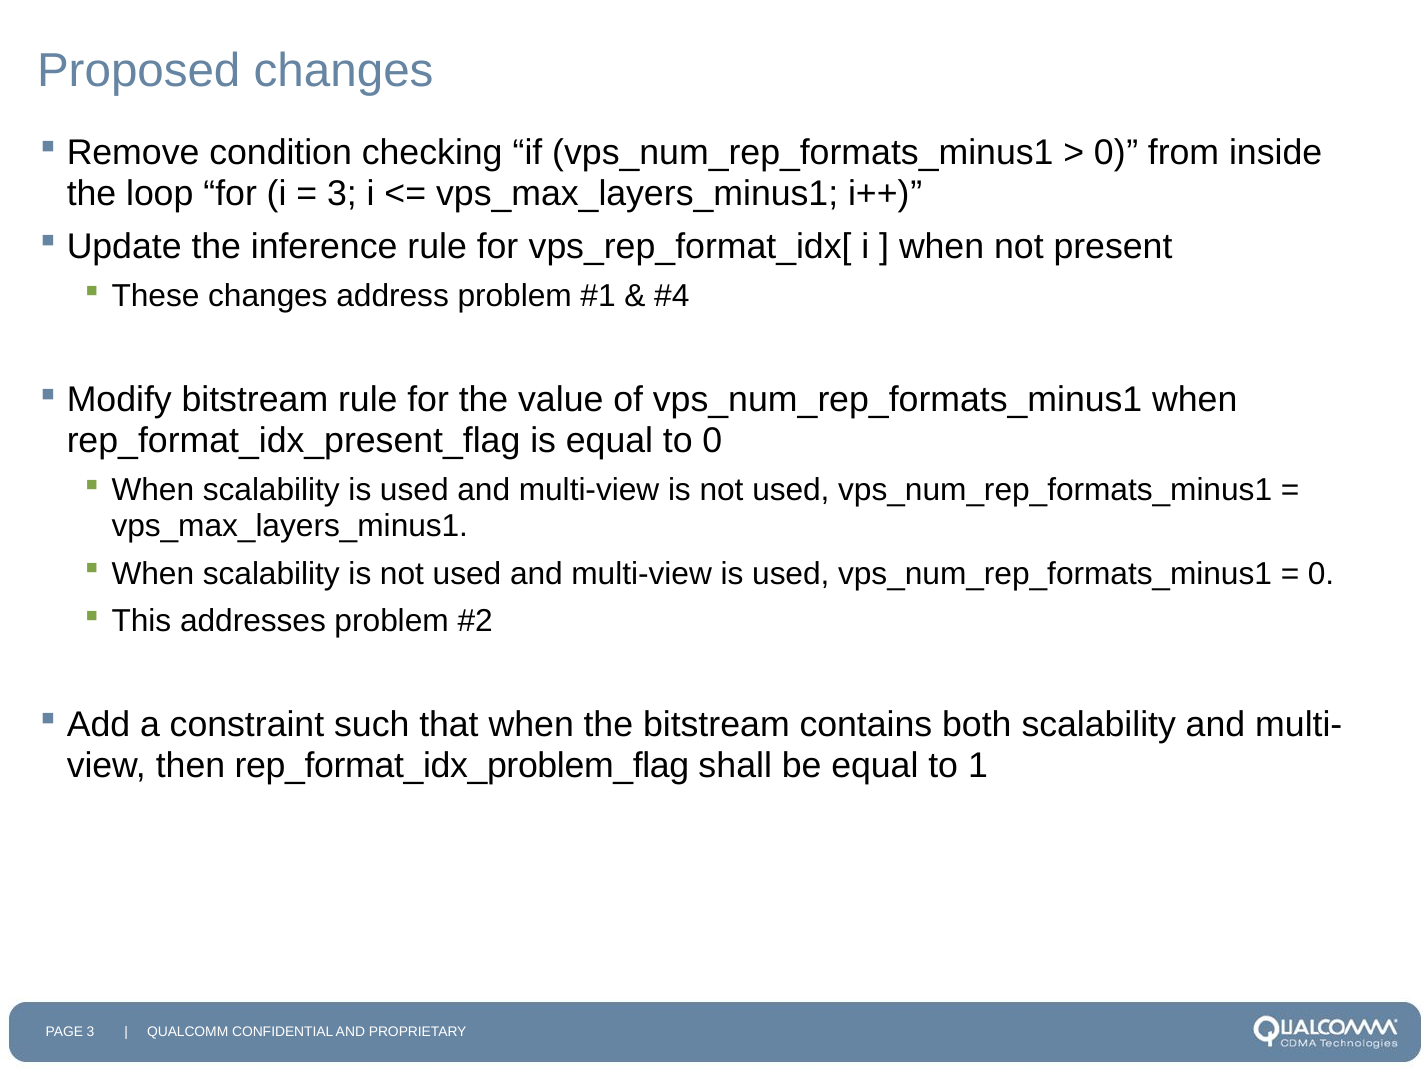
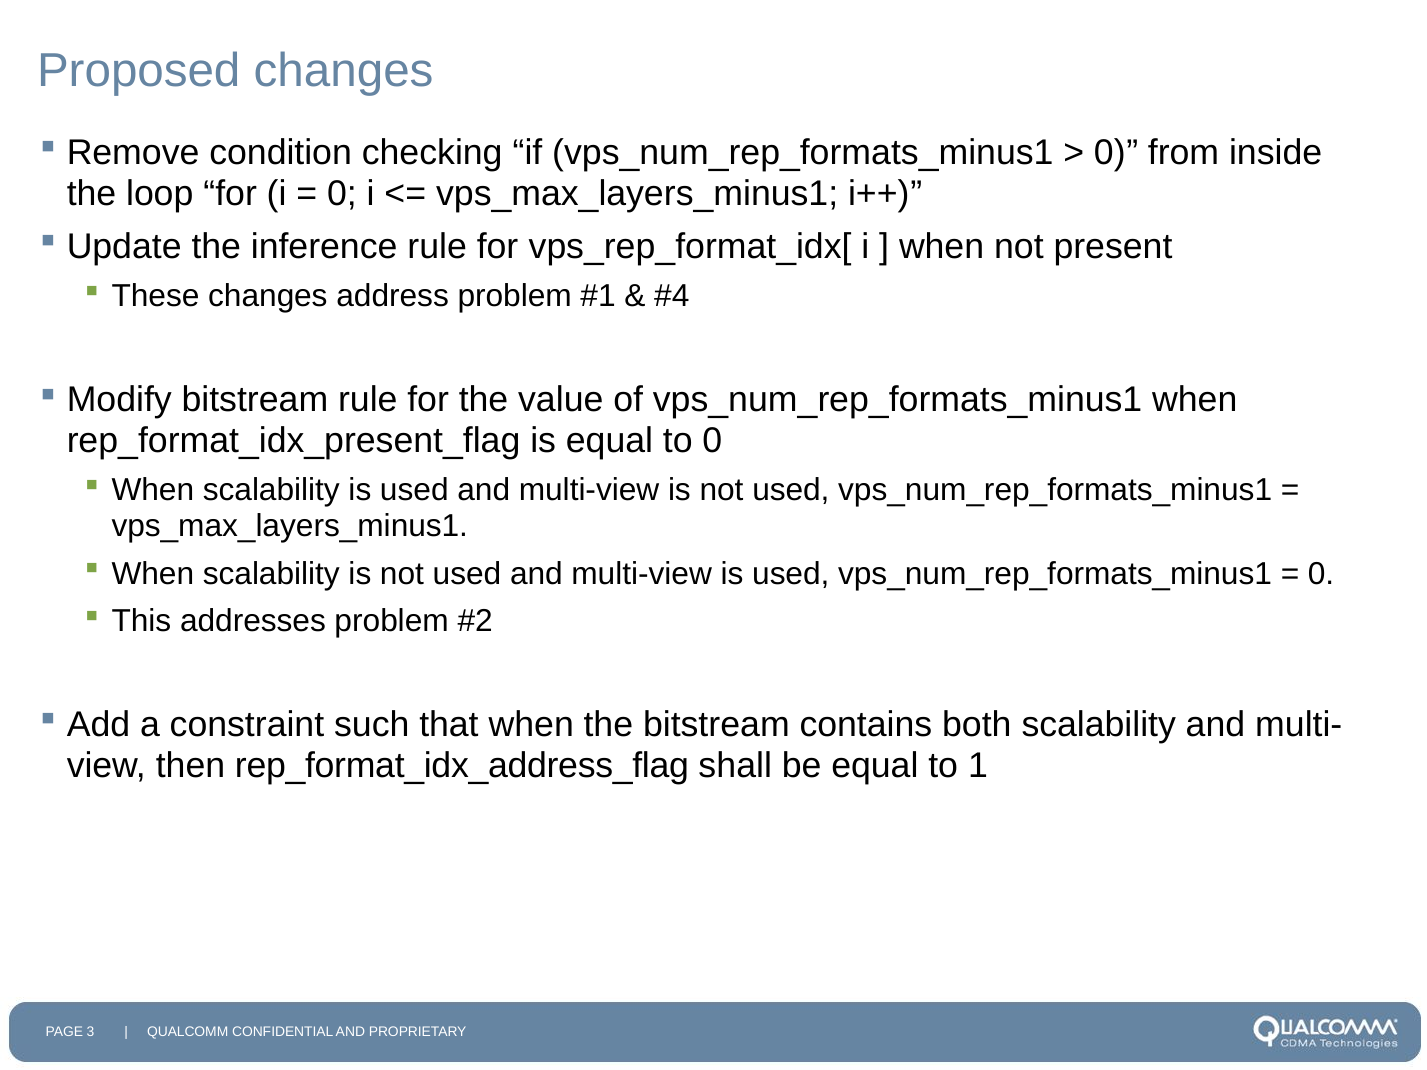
3: 3 -> 0 (342, 194)
rep_format_idx_problem_flag: rep_format_idx_problem_flag -> rep_format_idx_address_flag (462, 766)
